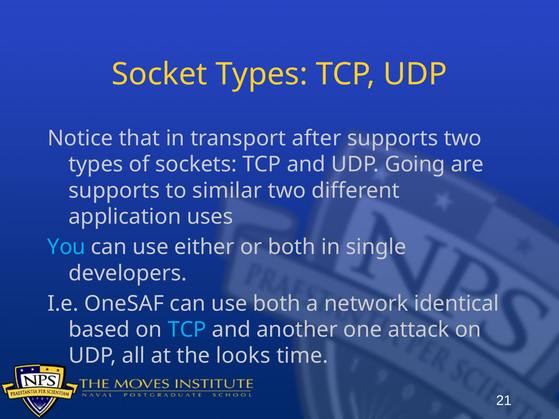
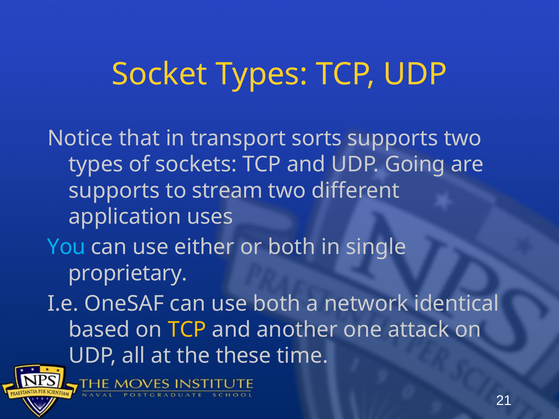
after: after -> sorts (317, 138)
similar: similar -> stream (227, 191)
developers: developers -> proprietary (128, 273)
TCP colour: light blue -> yellow (187, 330)
looks: looks -> these (243, 356)
